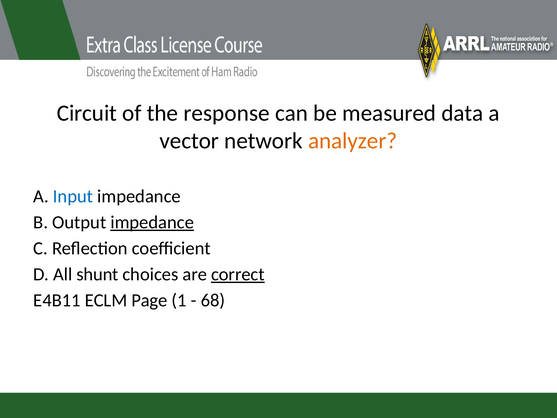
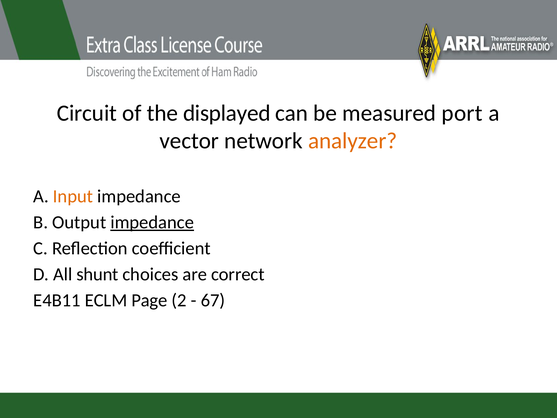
response: response -> displayed (227, 113)
data: data -> port (462, 113)
Input colour: blue -> orange (73, 196)
correct underline: present -> none (238, 274)
1: 1 -> 2 (179, 300)
68: 68 -> 67 (213, 300)
